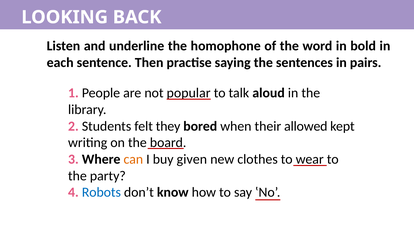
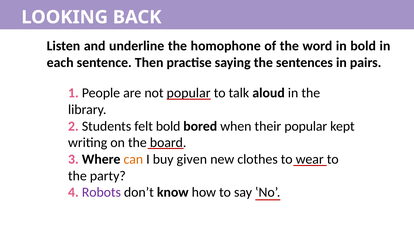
felt they: they -> bold (168, 126)
their allowed: allowed -> popular (306, 126)
Robots colour: blue -> purple (101, 192)
